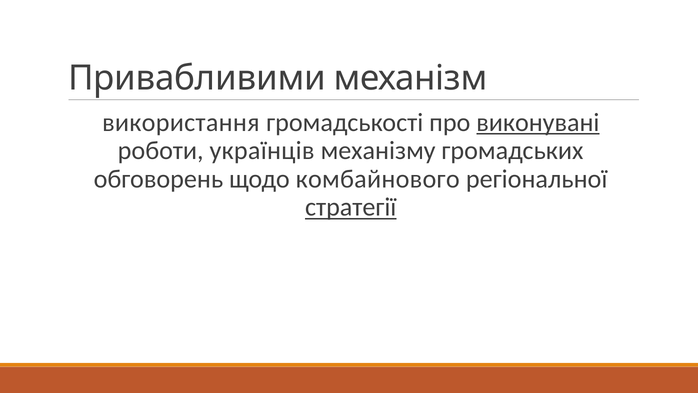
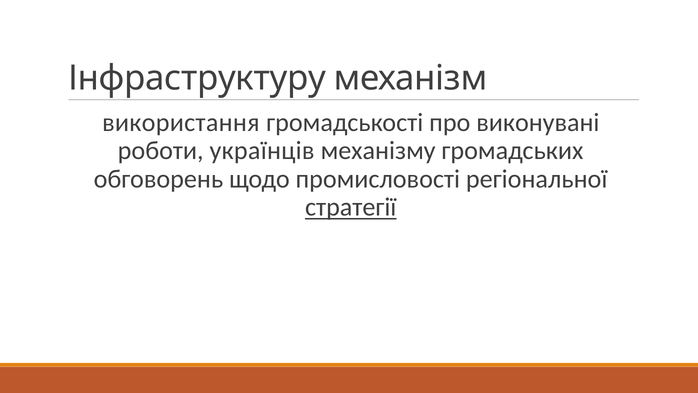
Привабливими: Привабливими -> Інфраструктуру (197, 78)
виконувані underline: present -> none (538, 122)
комбайнового: комбайнового -> промисловості (378, 179)
